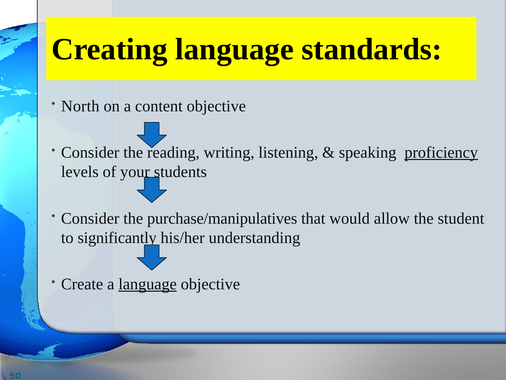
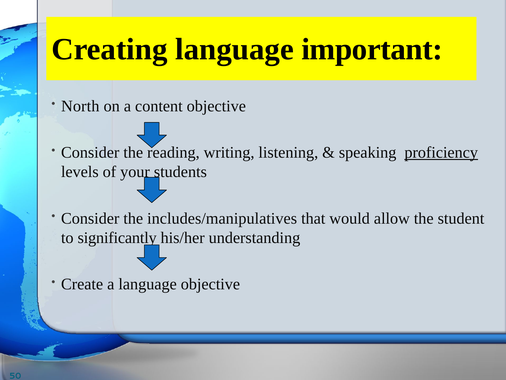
standards: standards -> important (372, 49)
purchase/manipulatives: purchase/manipulatives -> includes/manipulatives (222, 218)
language underline: present -> none (148, 284)
